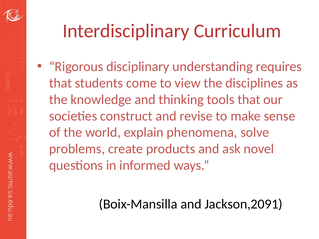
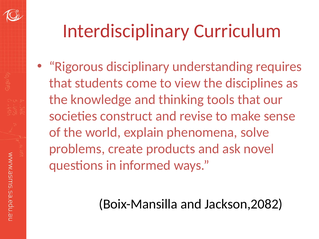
Jackson,2091: Jackson,2091 -> Jackson,2082 (244, 204)
